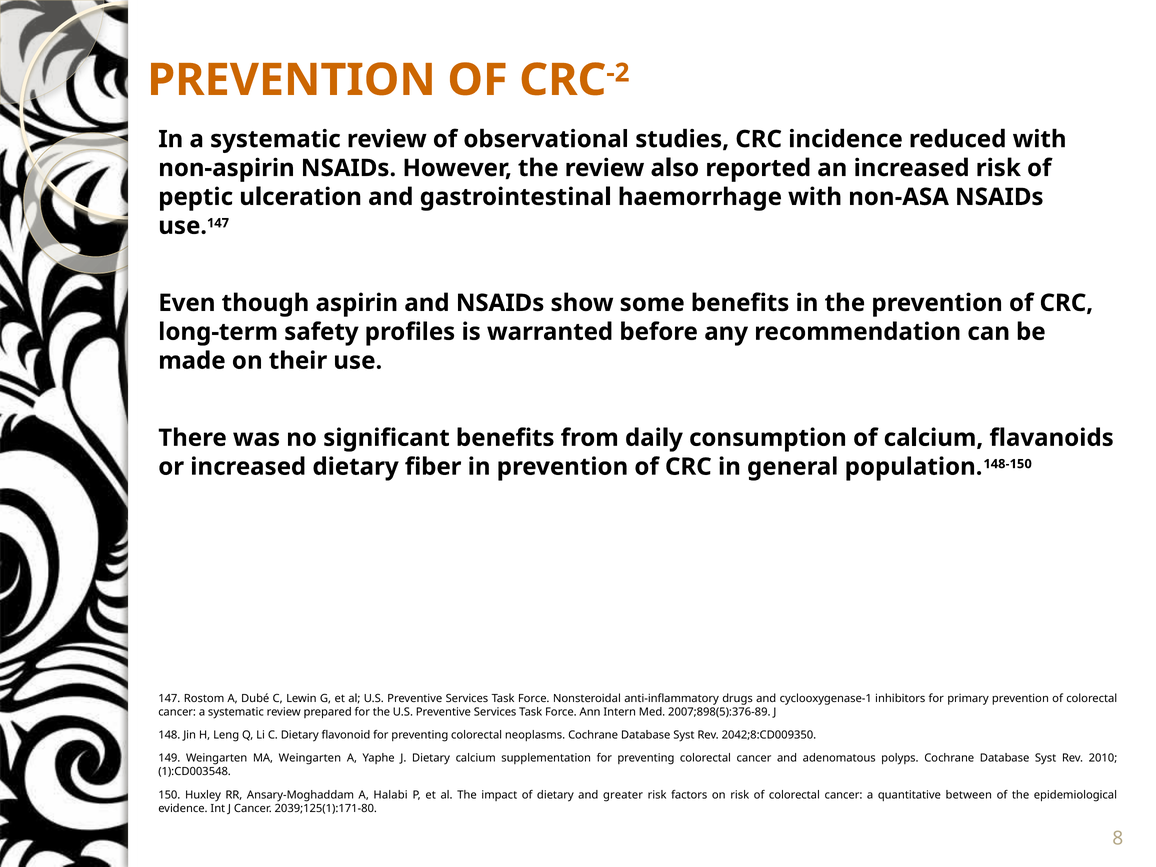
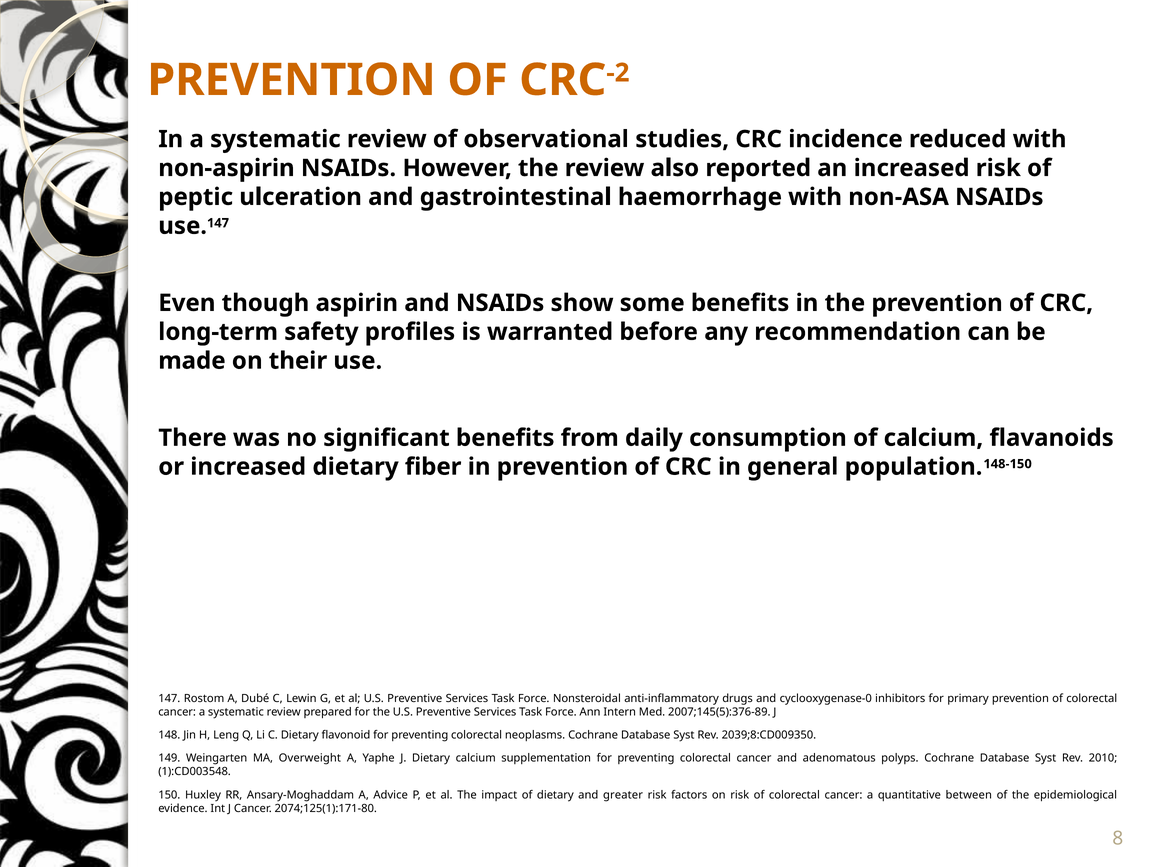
cyclooxygenase-1: cyclooxygenase-1 -> cyclooxygenase-0 (826, 699)
2007;898(5):376-89: 2007;898(5):376-89 -> 2007;145(5):376-89 (719, 712)
2042;8:CD009350: 2042;8:CD009350 -> 2039;8:CD009350 (769, 735)
MA Weingarten: Weingarten -> Overweight (310, 758)
Halabi: Halabi -> Advice (391, 795)
2039;125(1):171-80: 2039;125(1):171-80 -> 2074;125(1):171-80 (326, 808)
